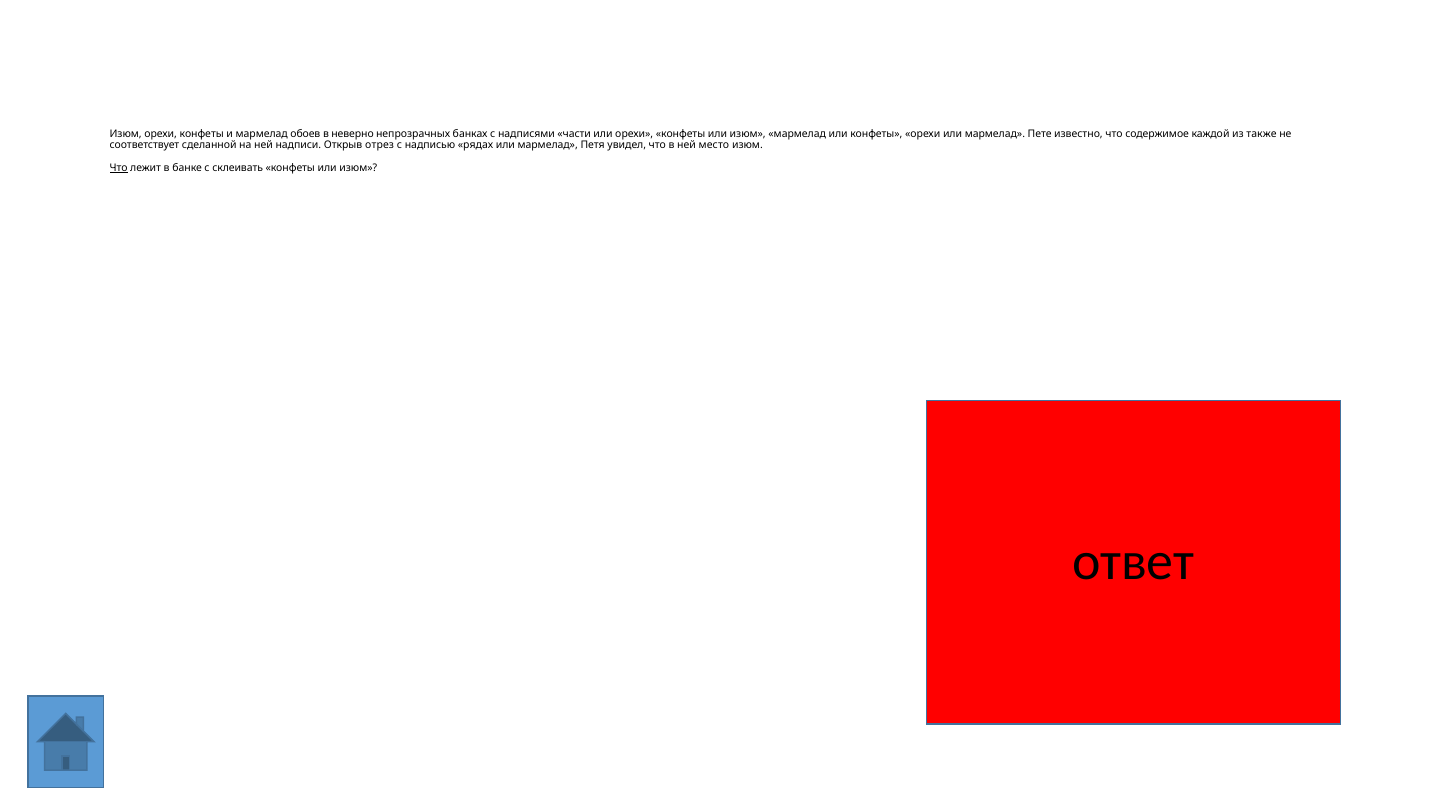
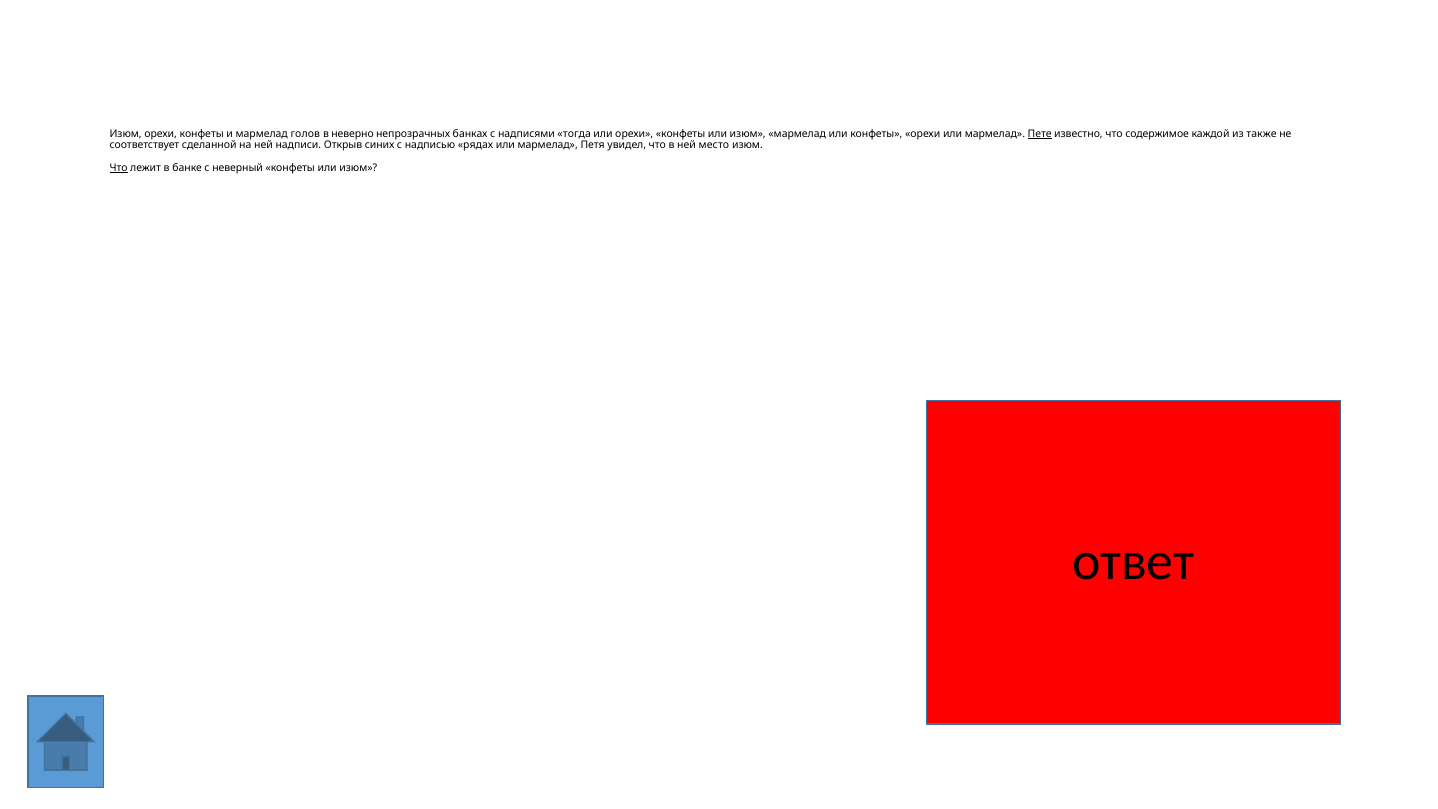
обоев: обоев -> голов (305, 134)
части: части -> тогда (574, 134)
Пете underline: none -> present (1040, 134)
отрез: отрез -> синих (380, 145)
склеивать: склеивать -> неверный (238, 168)
